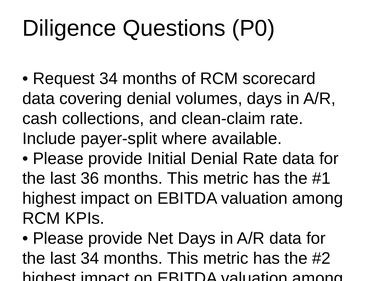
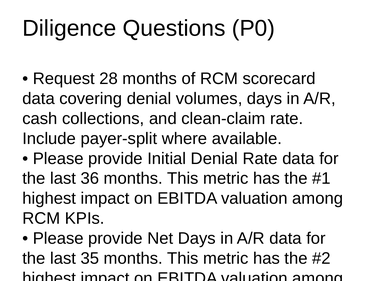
Request 34: 34 -> 28 (109, 78)
last 34: 34 -> 35 (90, 258)
